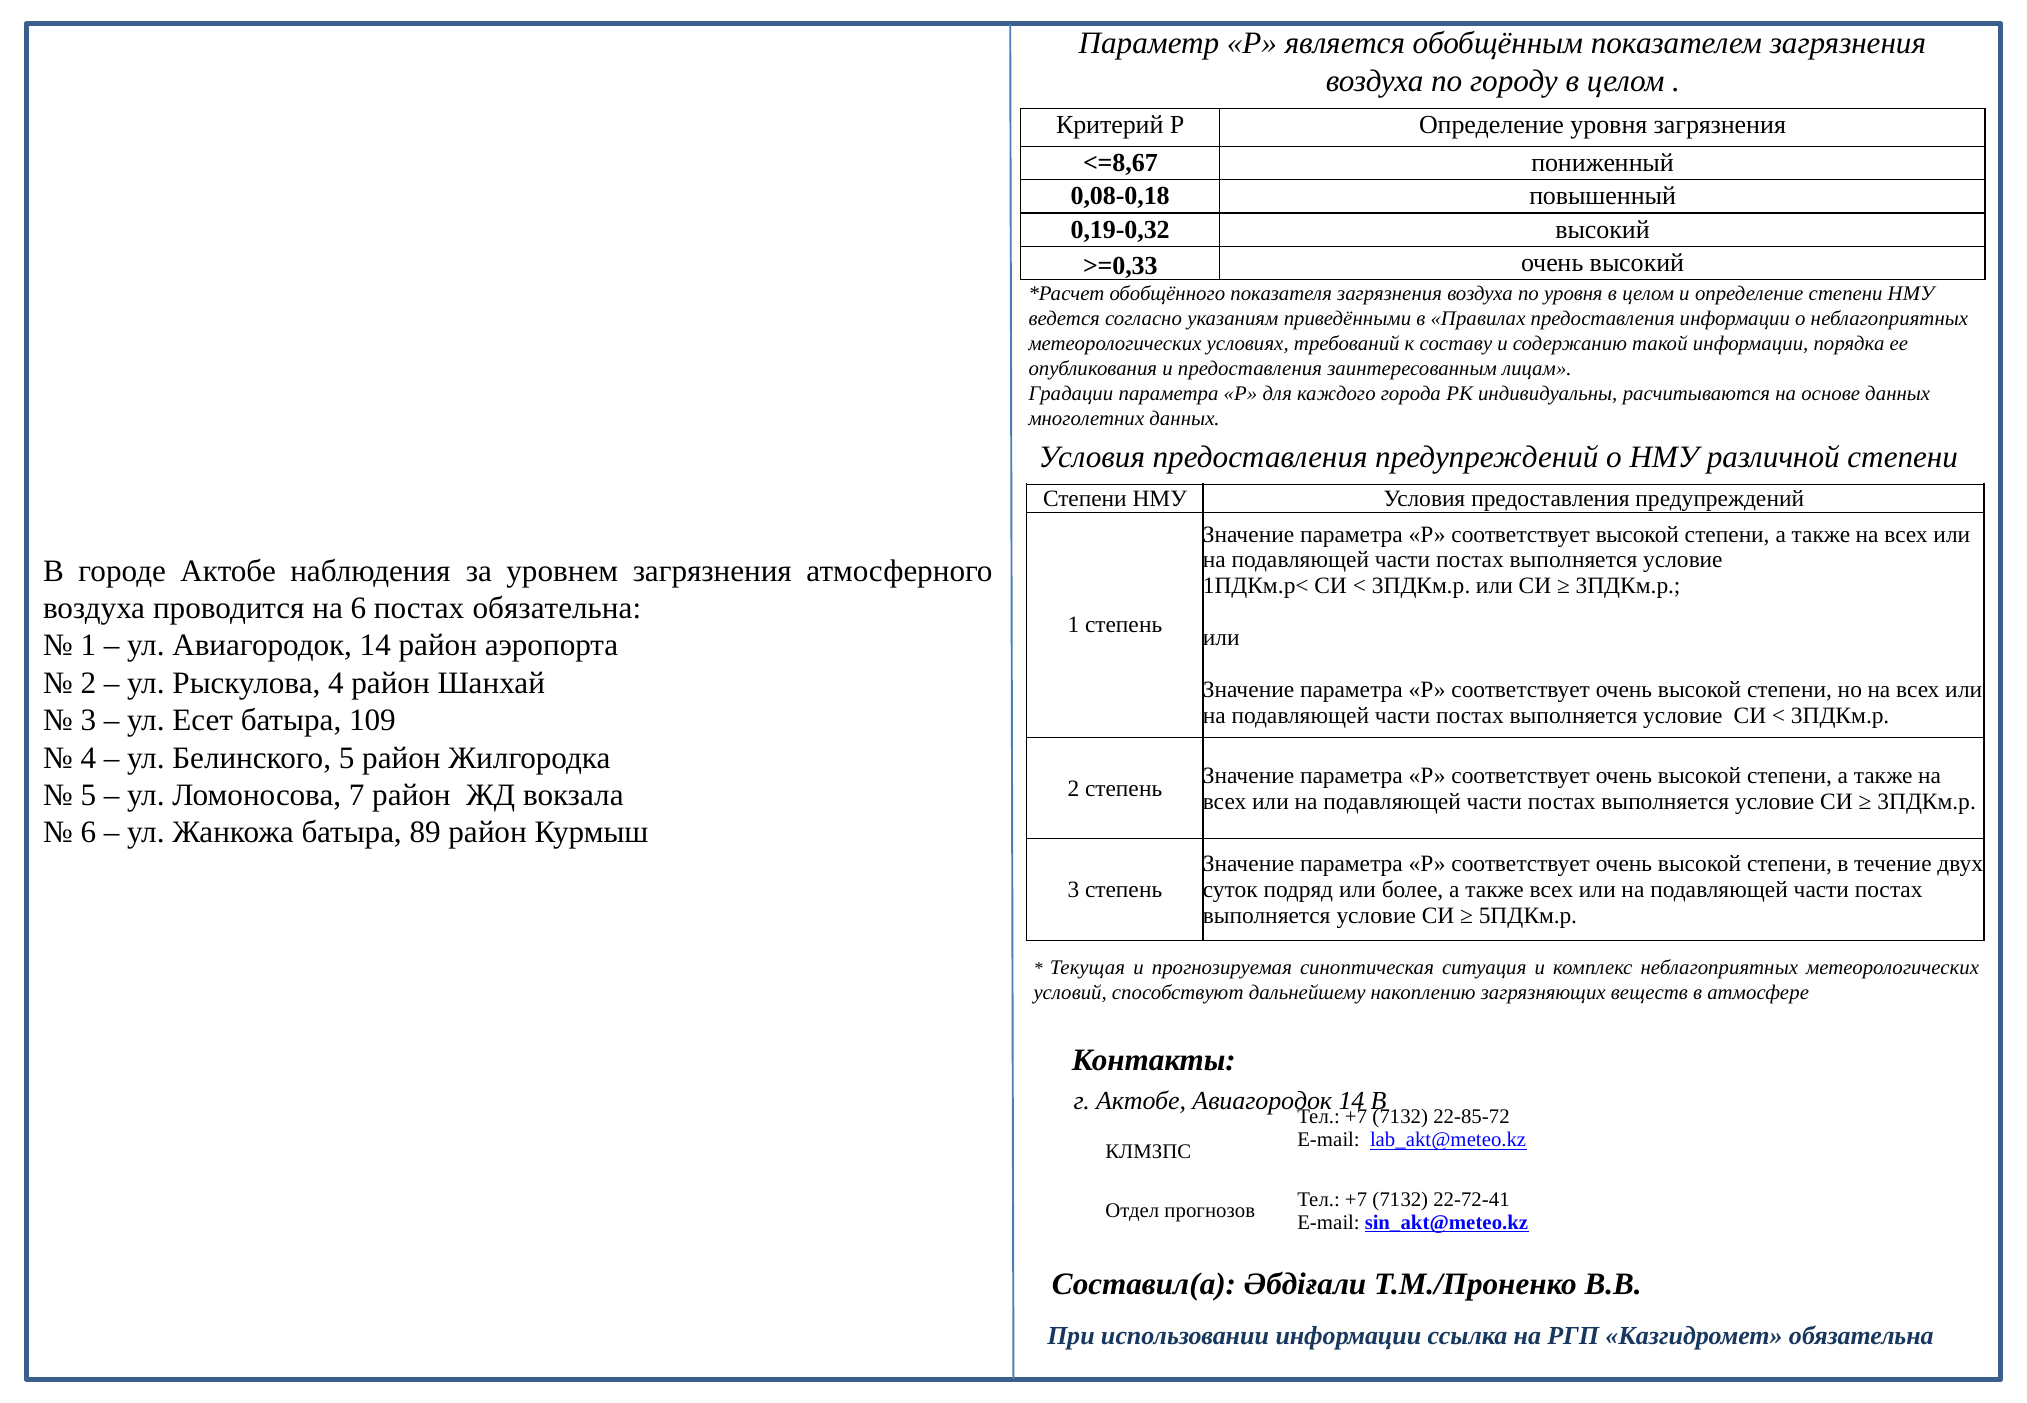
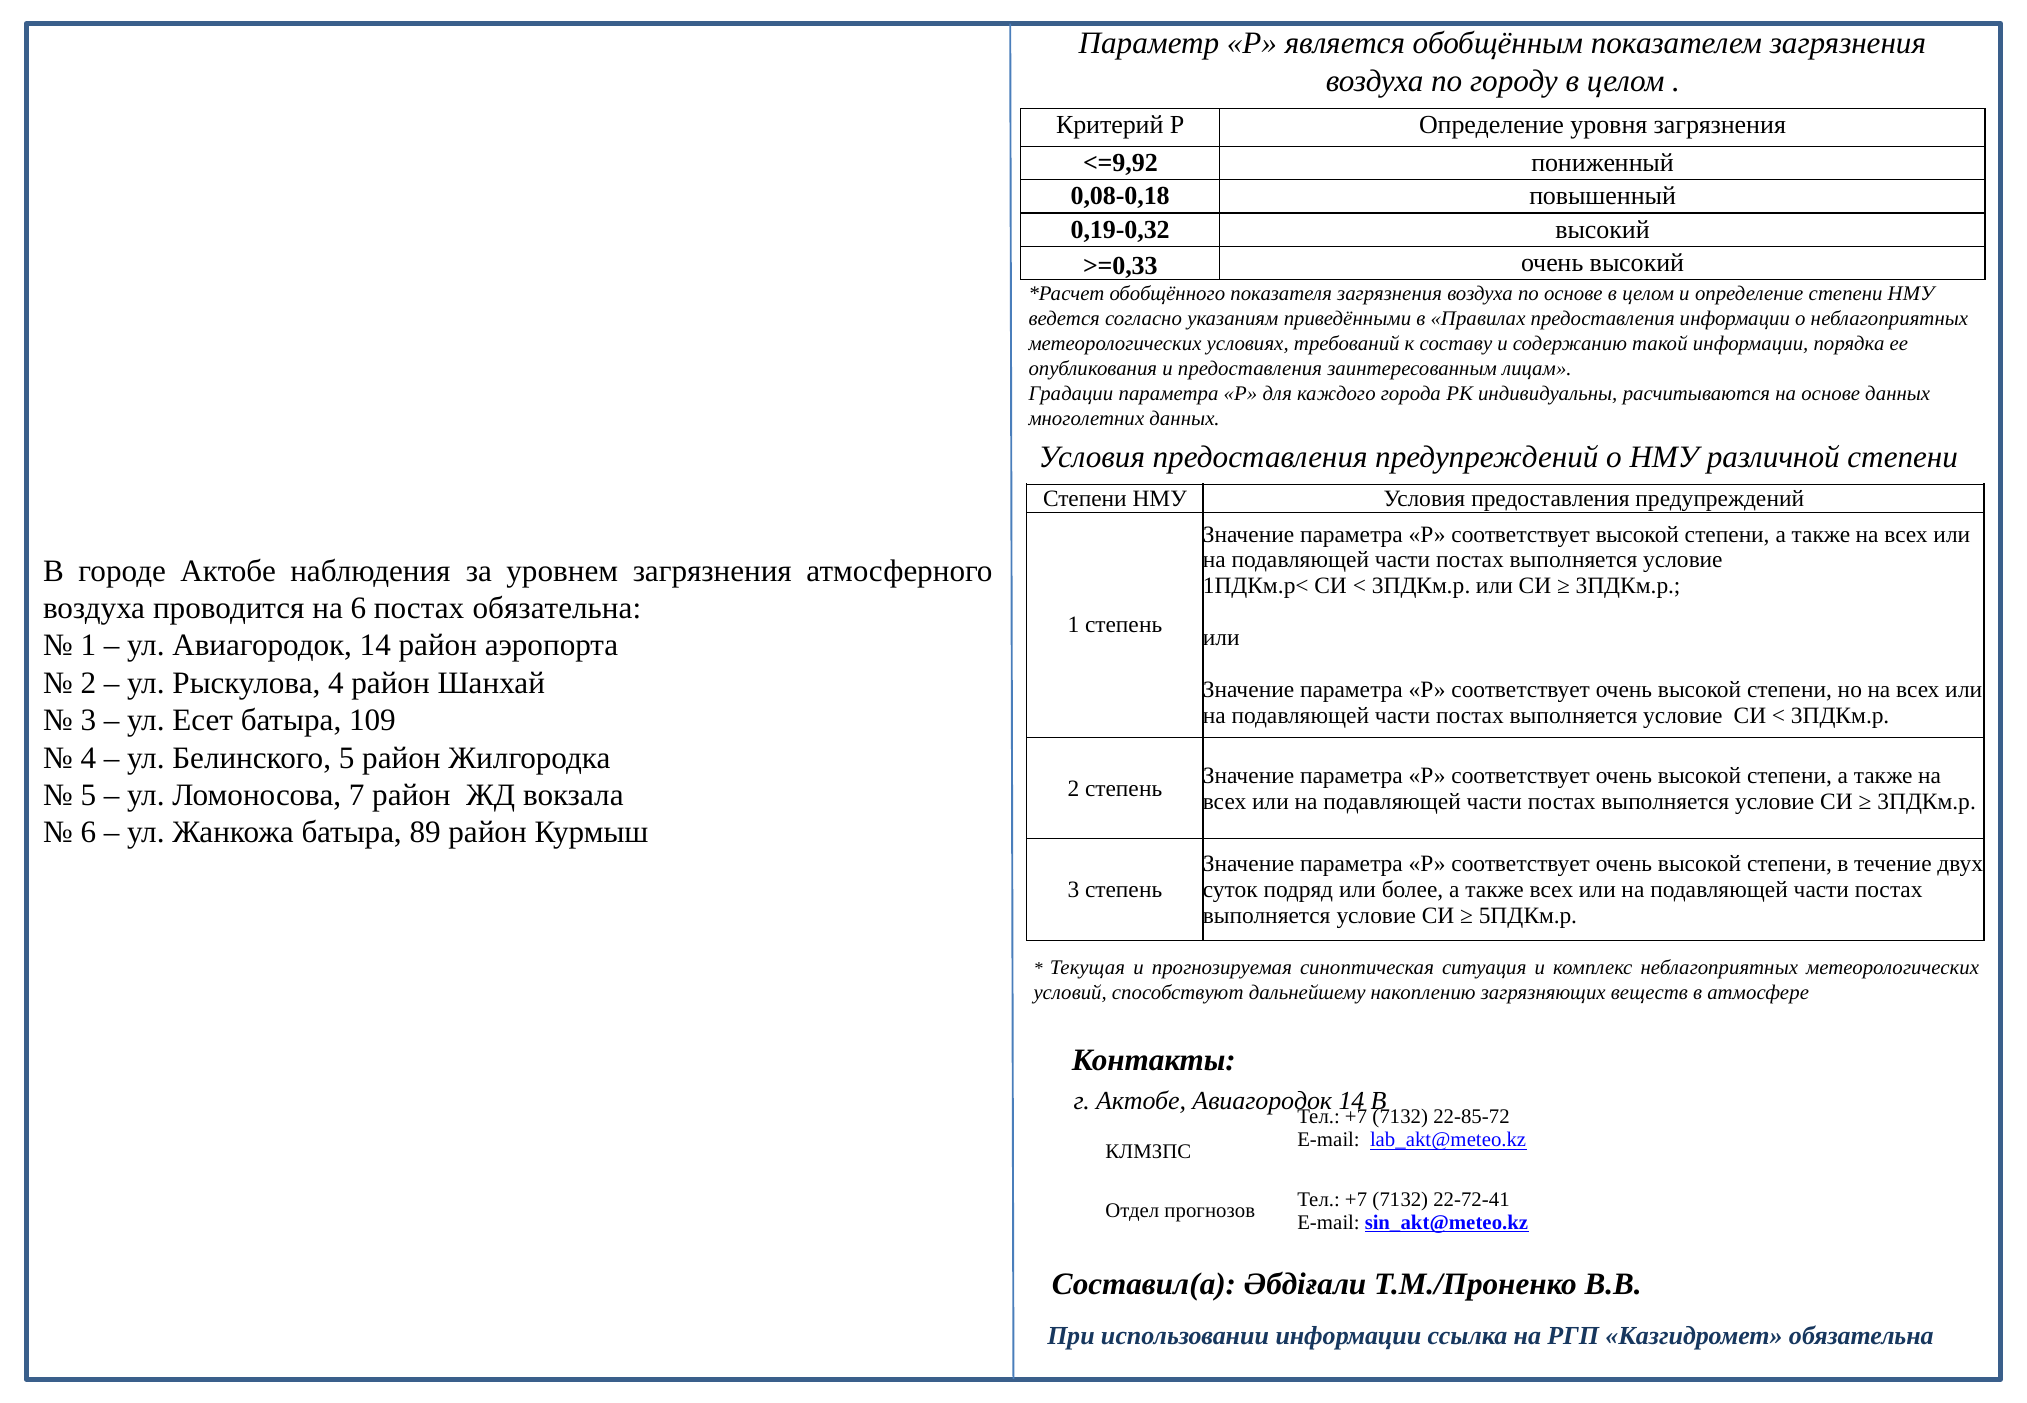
<=8,67: <=8,67 -> <=9,92 (1120, 163)
по уровня: уровня -> основе (1573, 294)
